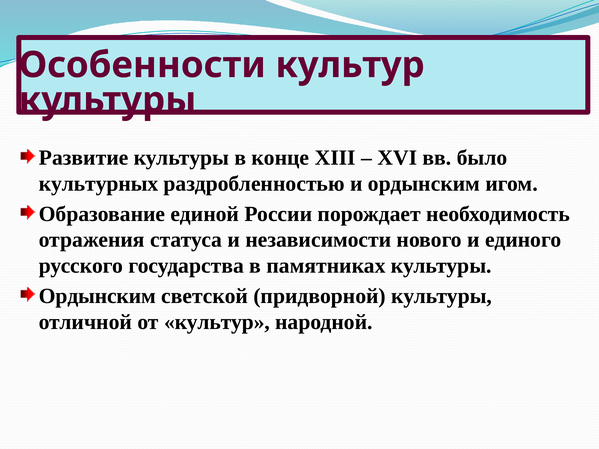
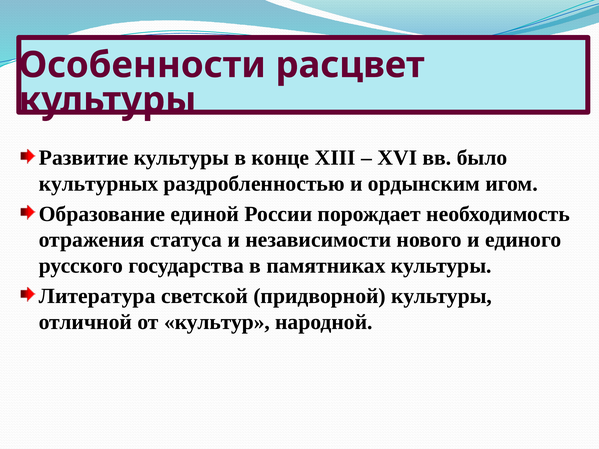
Особенности культур: культур -> расцвет (350, 65)
Ордынским: Ордынским -> Литература (97, 296)
